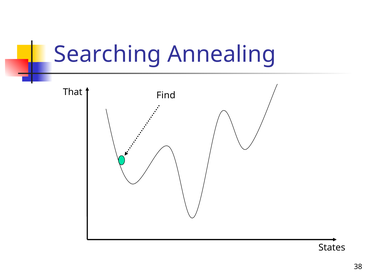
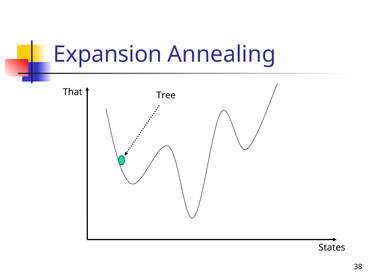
Searching: Searching -> Expansion (108, 55)
Find: Find -> Tree (166, 95)
